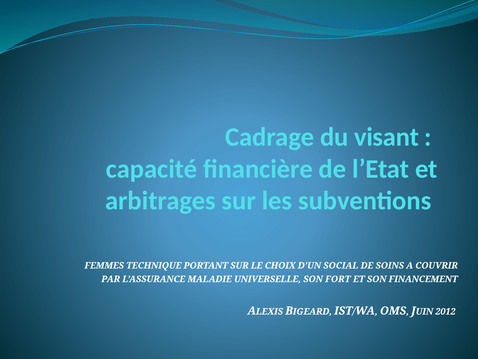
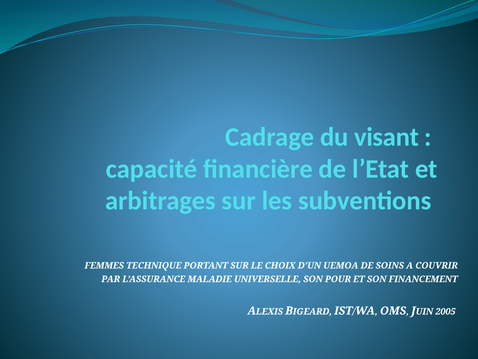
SOCIAL: SOCIAL -> UEMOA (341, 265)
FORT: FORT -> POUR (338, 279)
2012: 2012 -> 2005 (445, 311)
